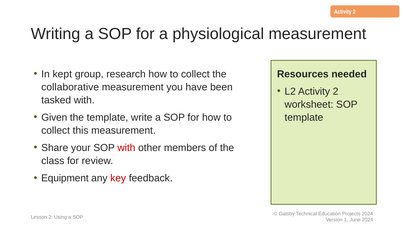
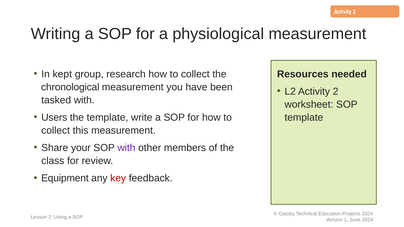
collaborative: collaborative -> chronological (70, 87)
Given: Given -> Users (54, 118)
with colour: red -> purple (126, 148)
